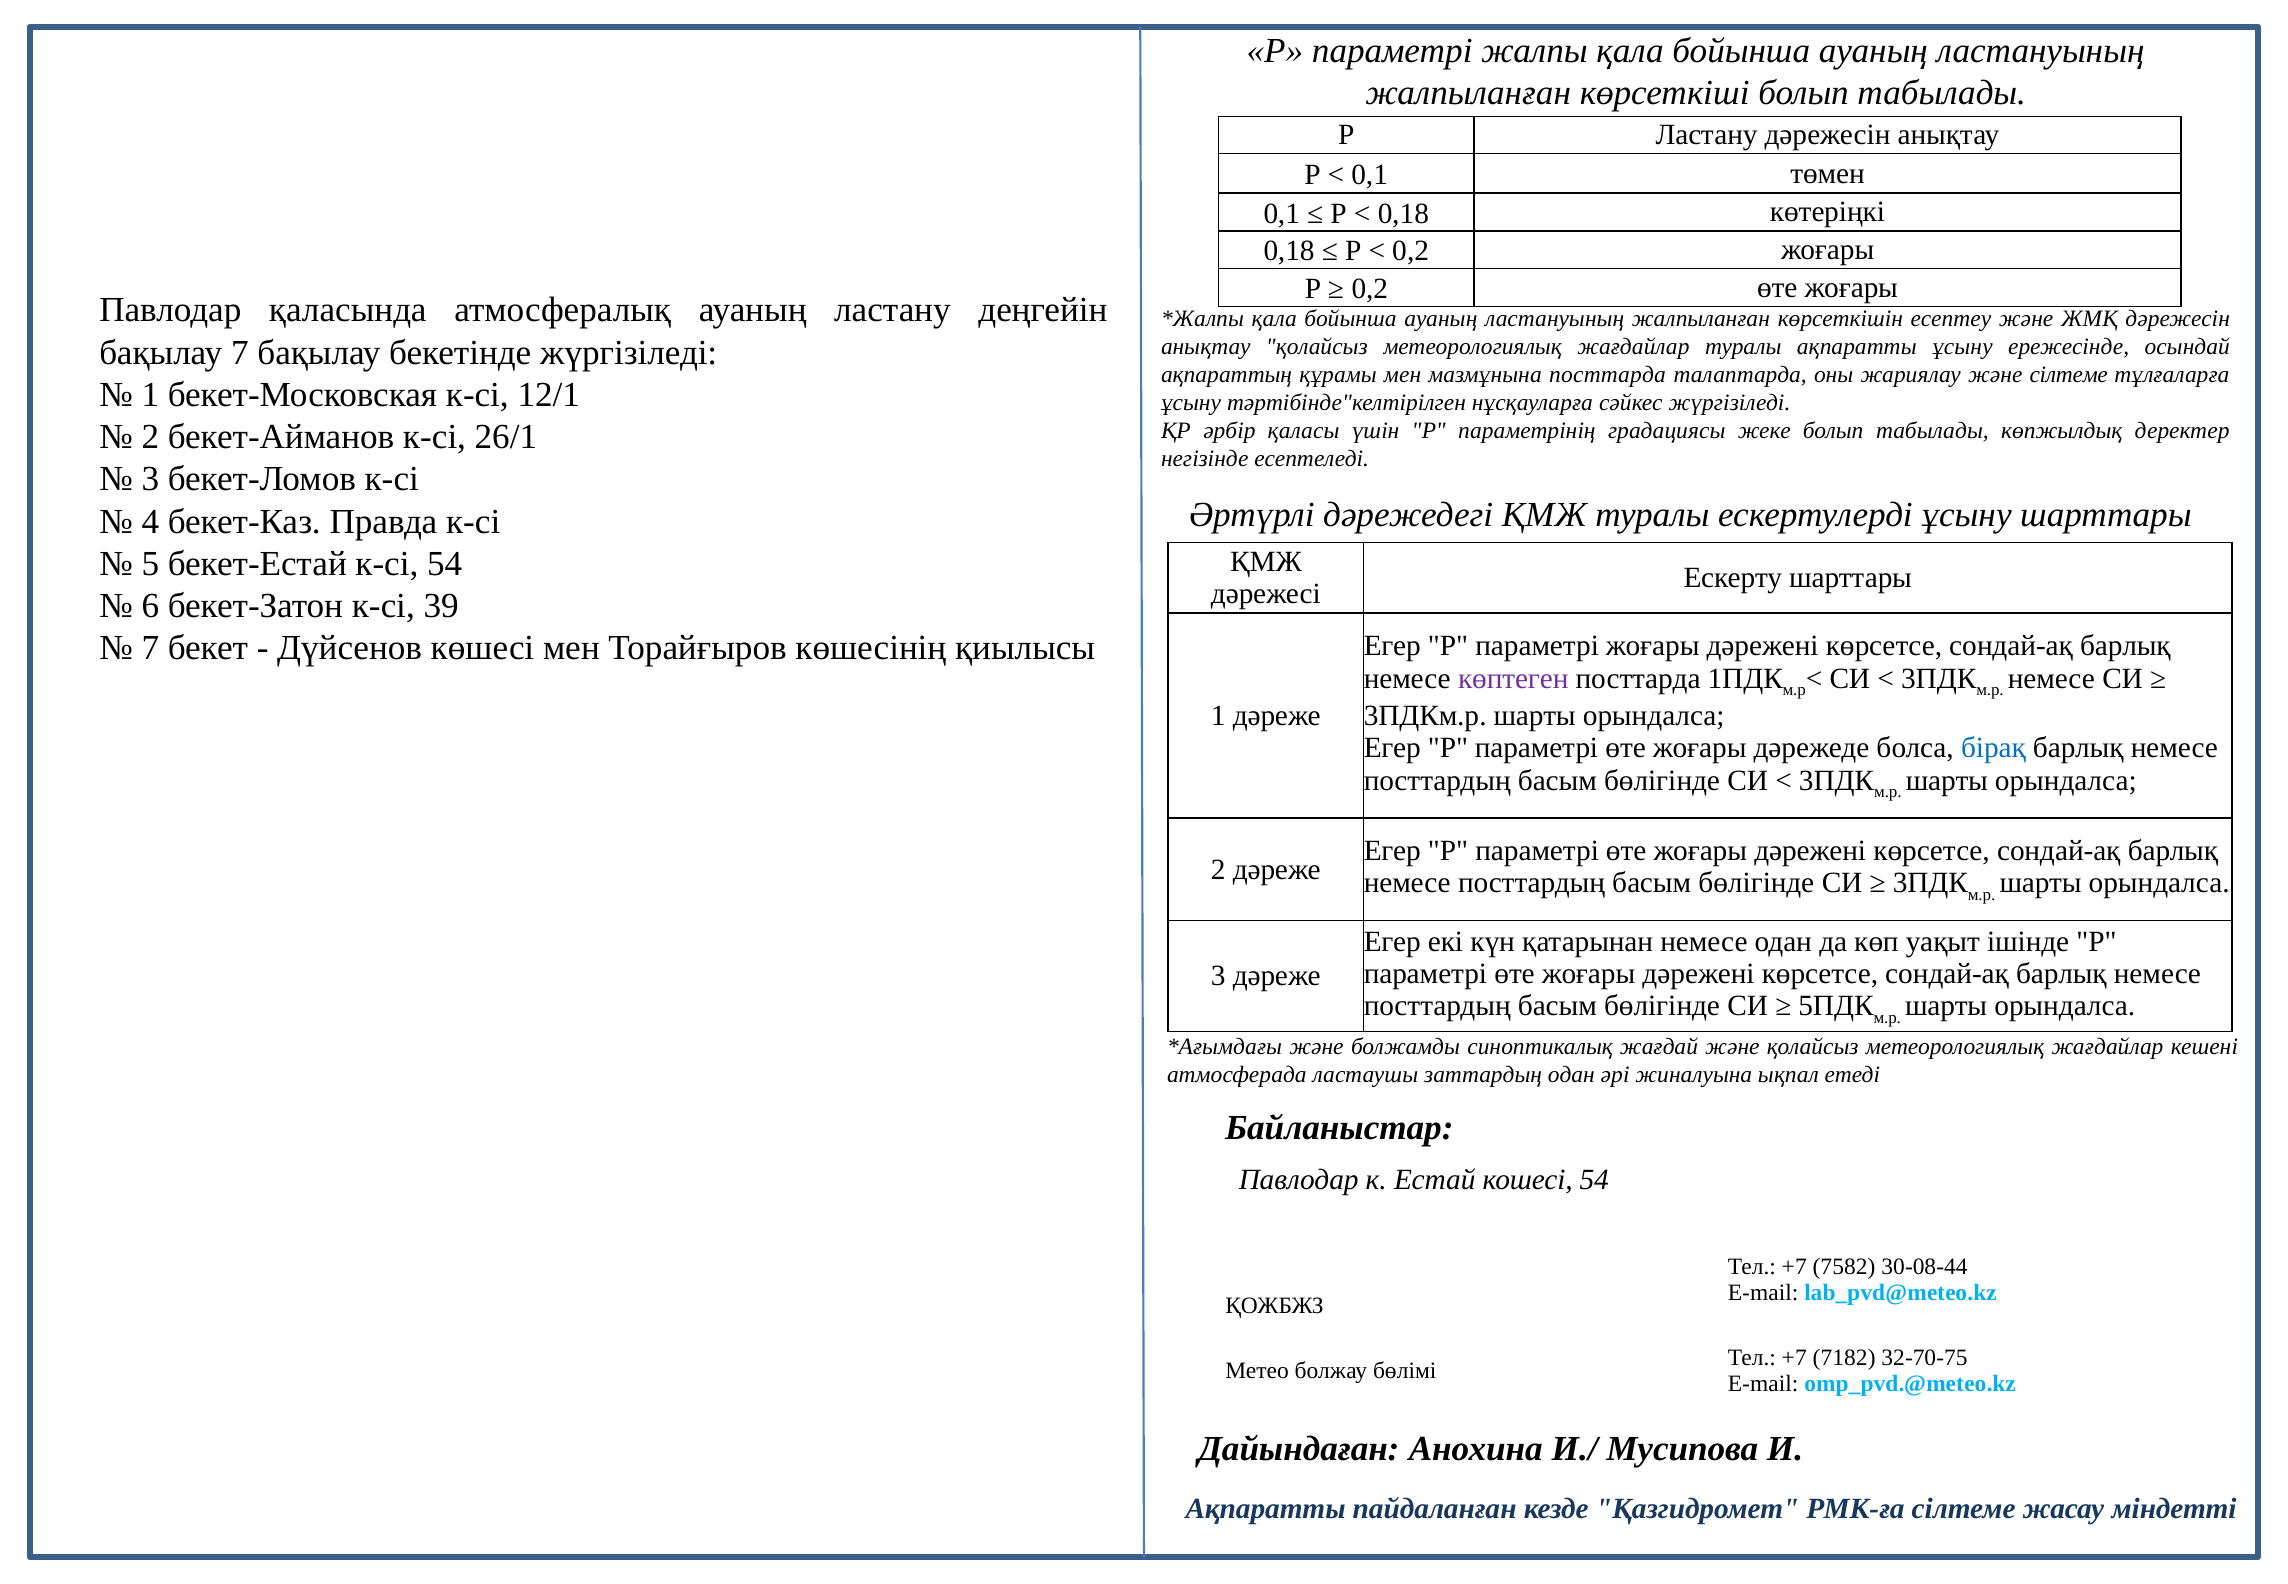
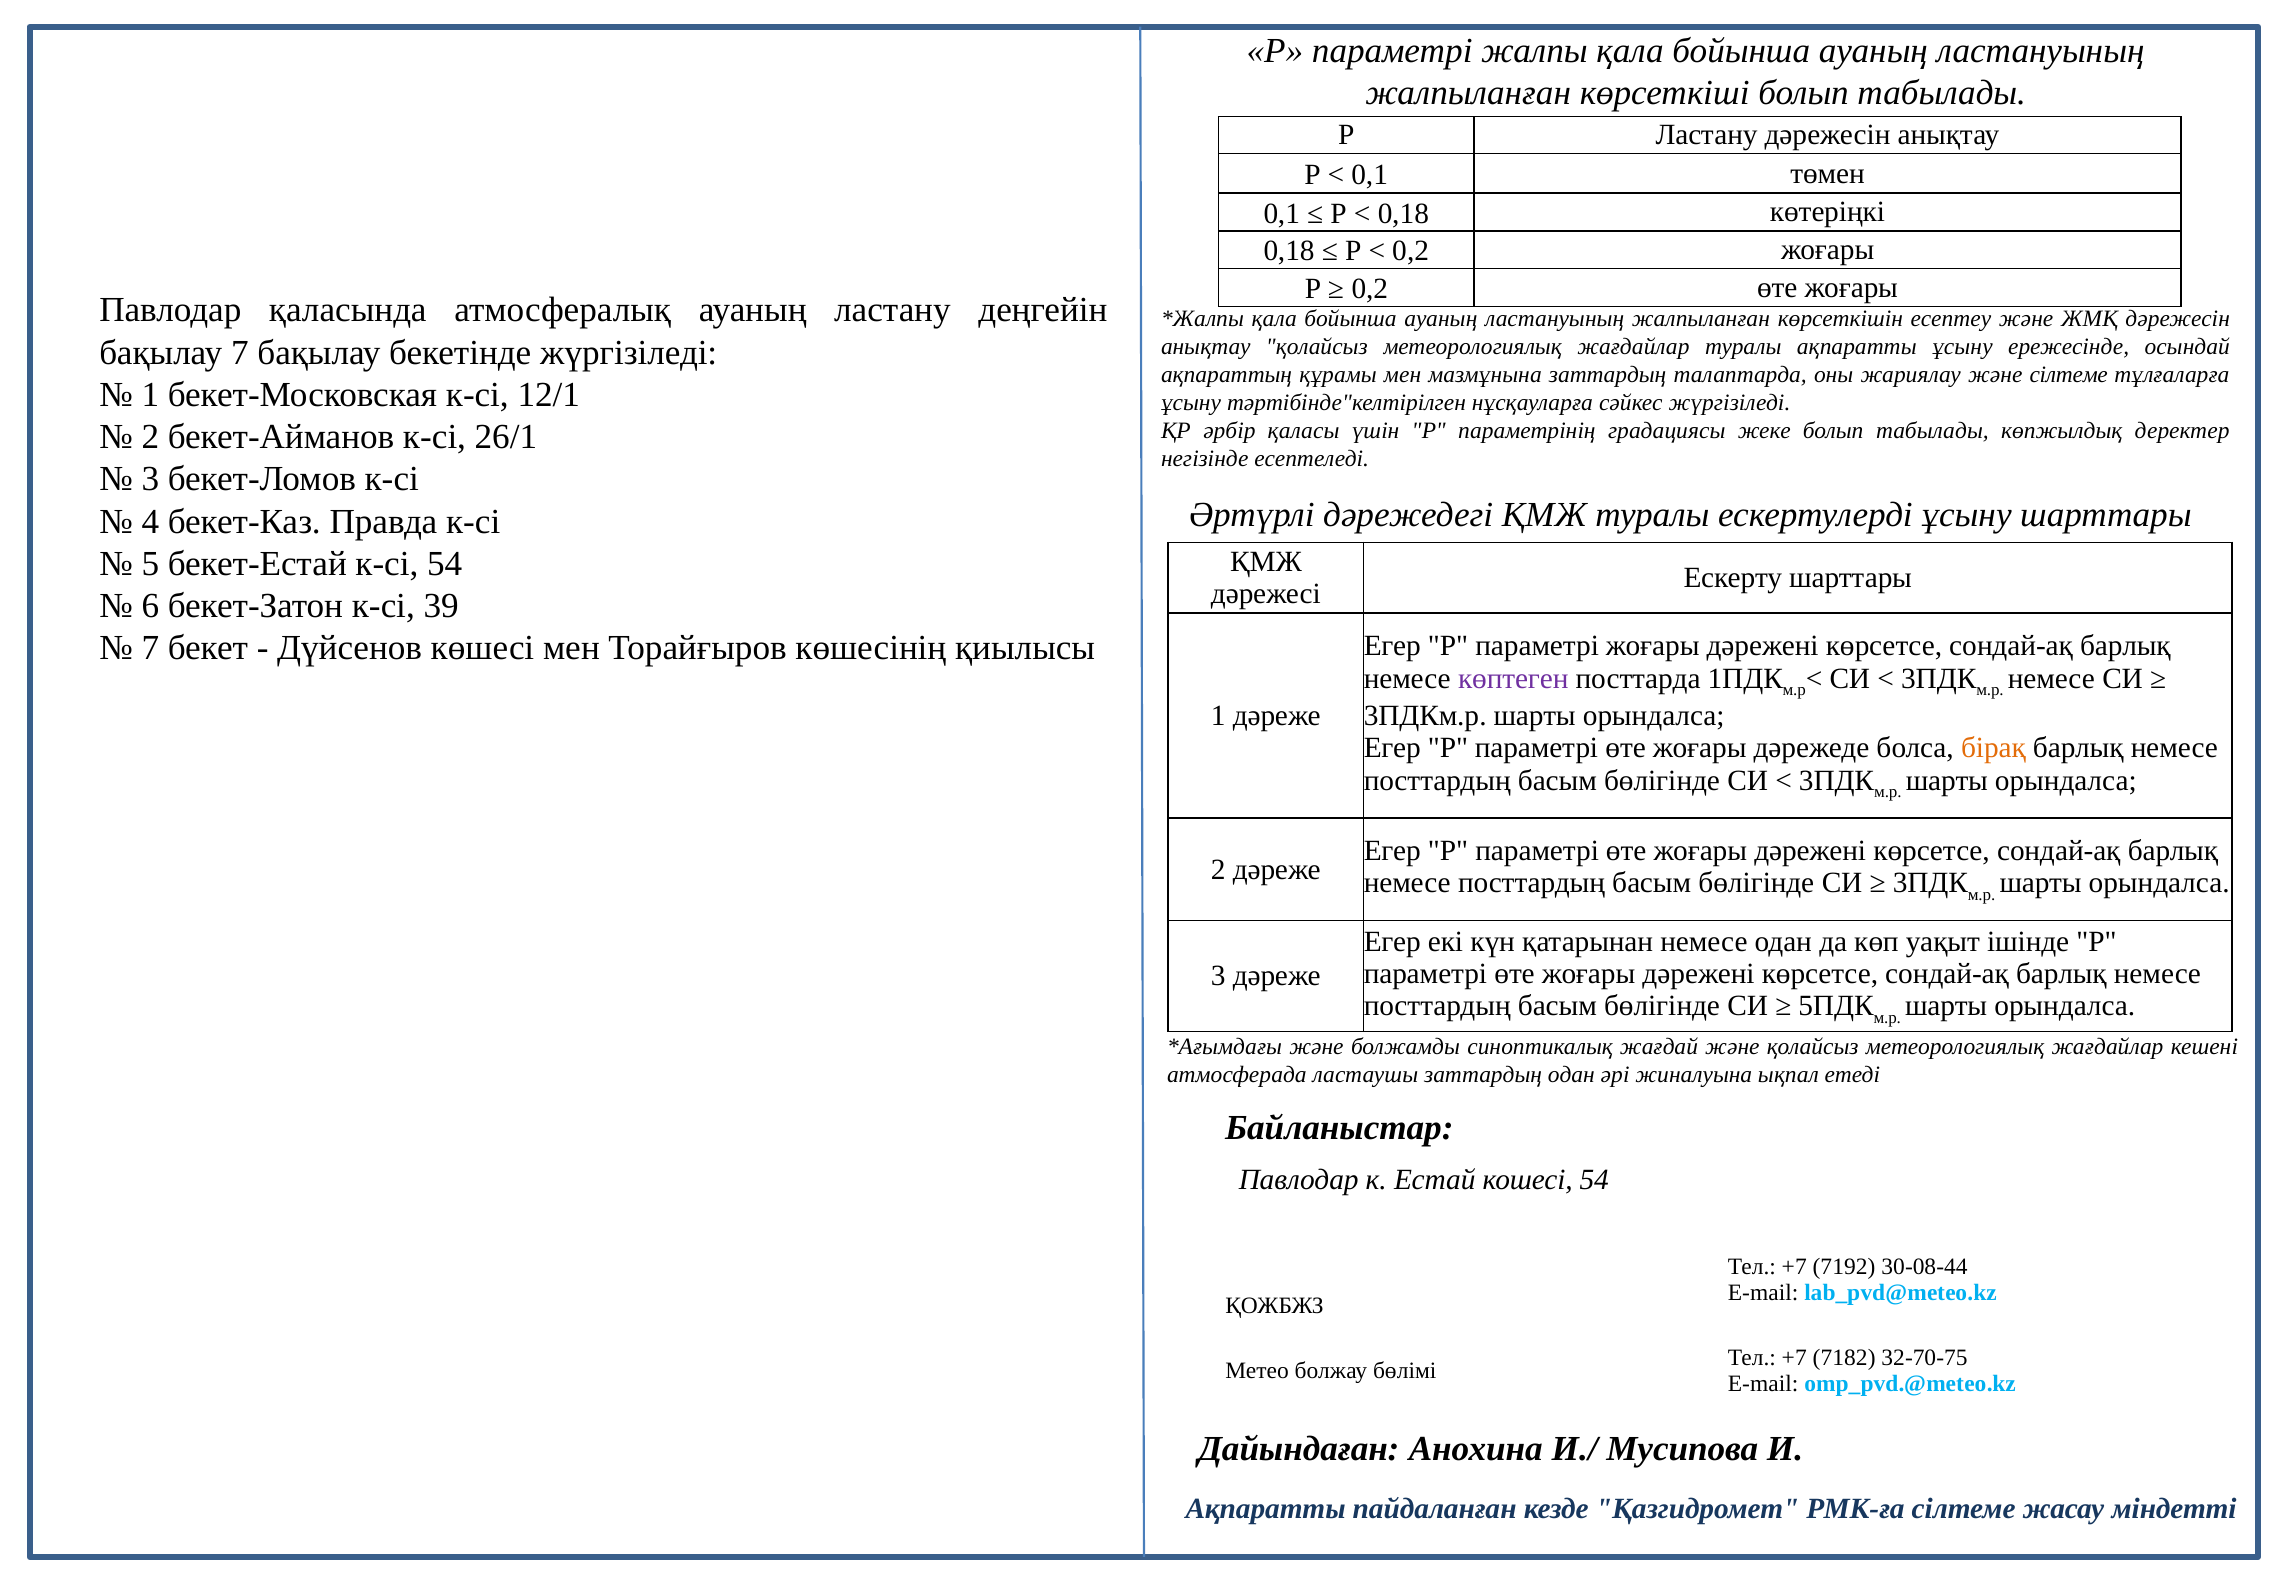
мазмұнына посттарда: посттарда -> заттардың (1608, 375)
бірақ colour: blue -> orange (1993, 748)
7582: 7582 -> 7192 (1844, 1266)
